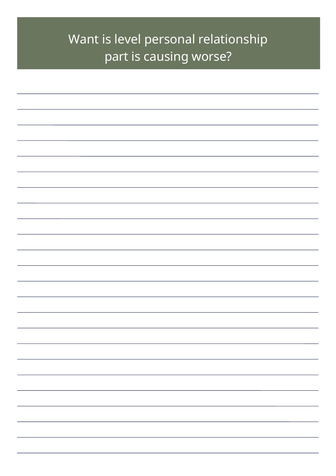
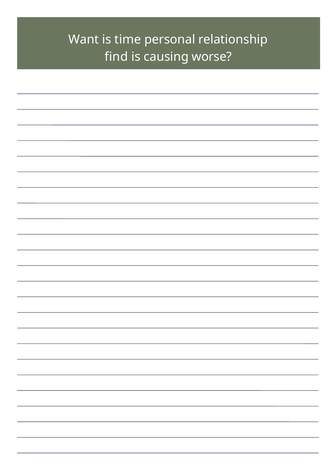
level: level -> time (128, 39)
part: part -> find (116, 57)
